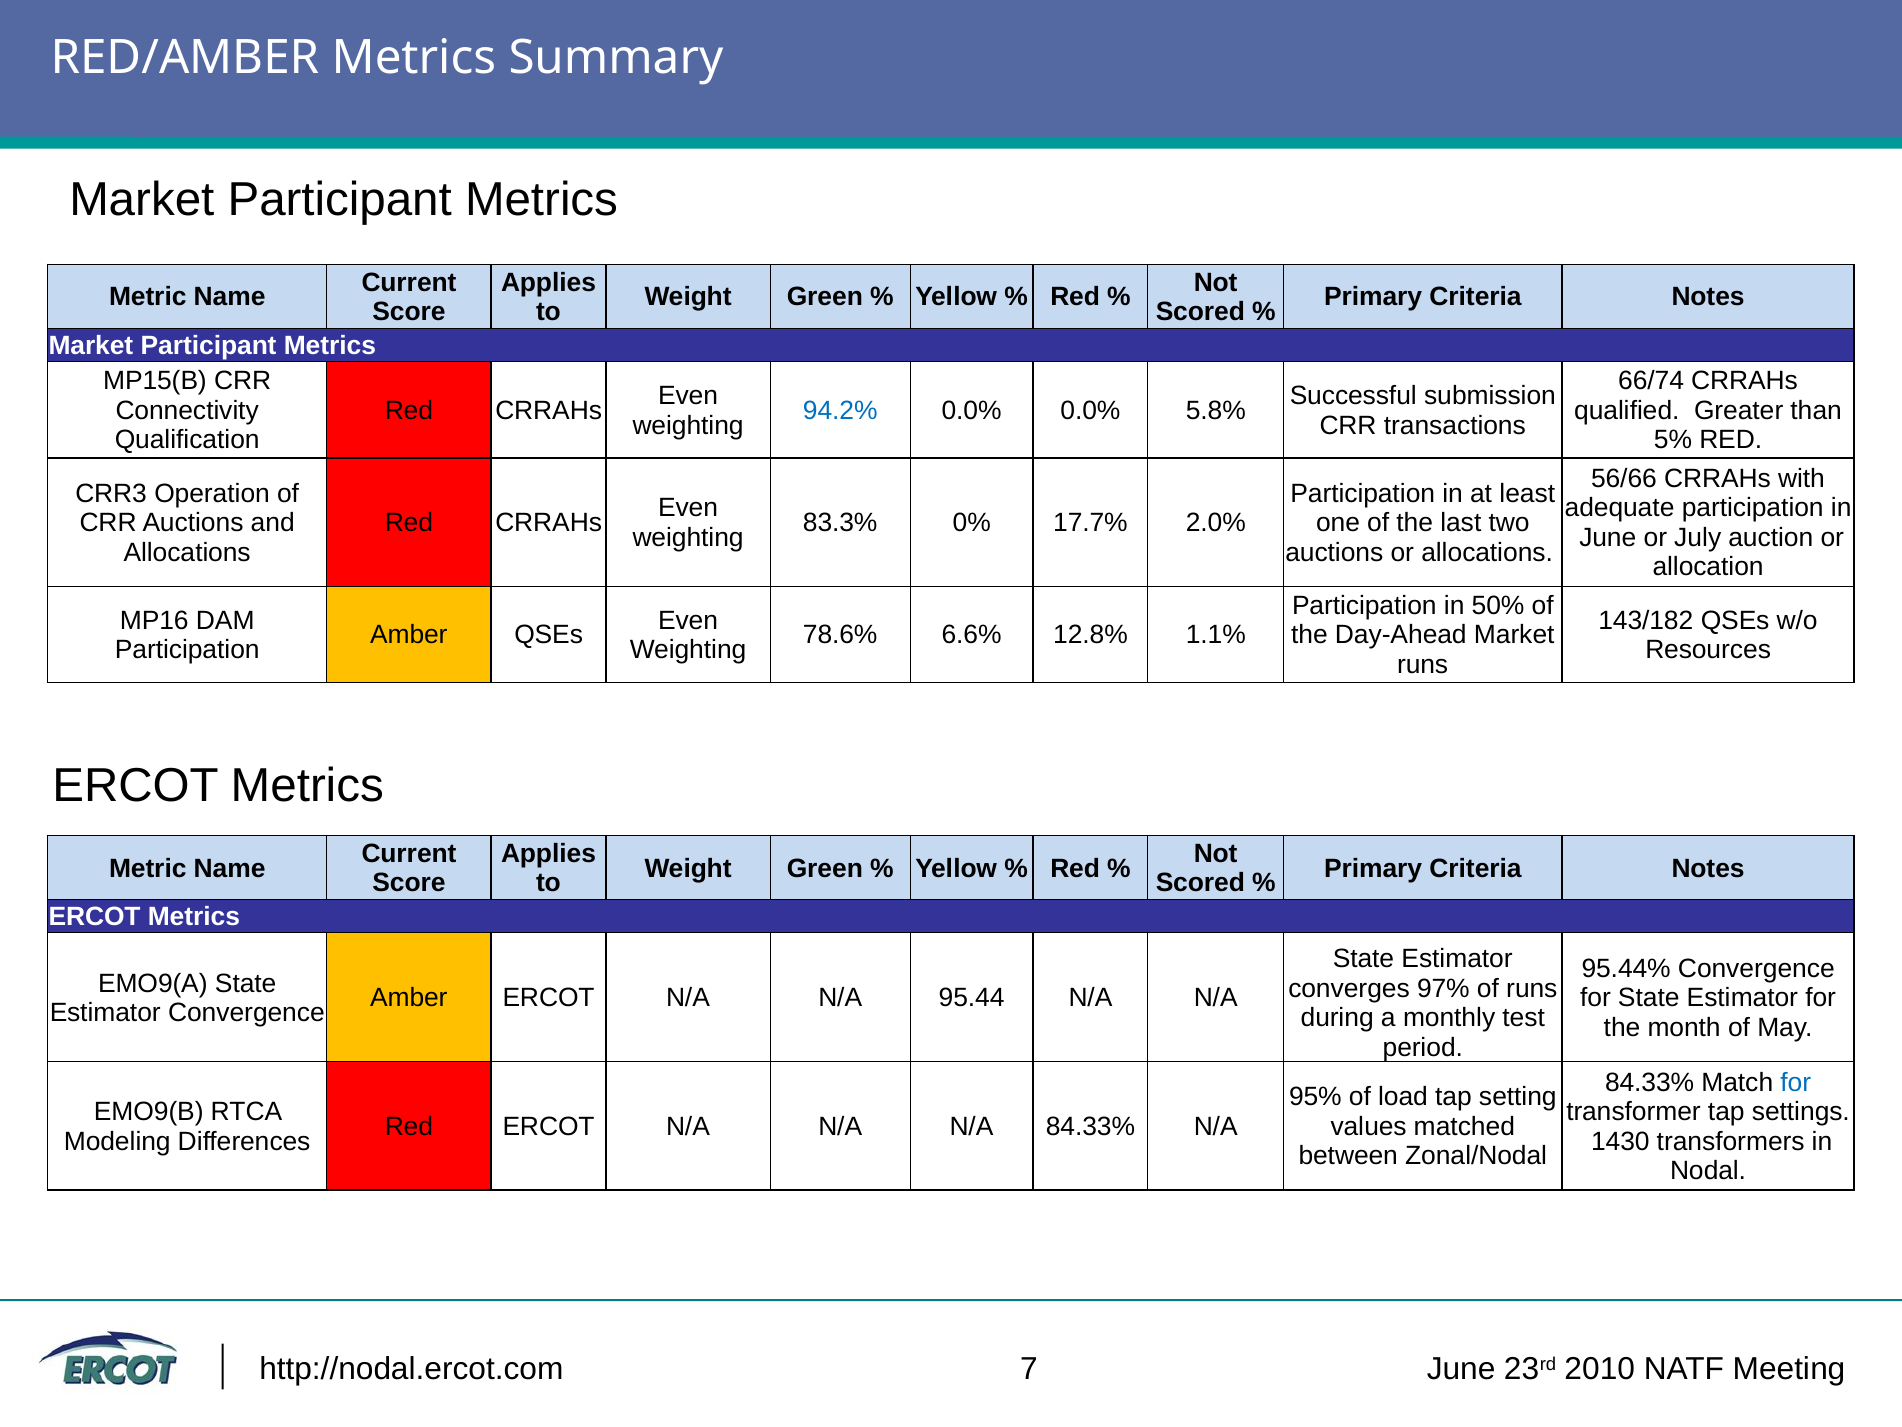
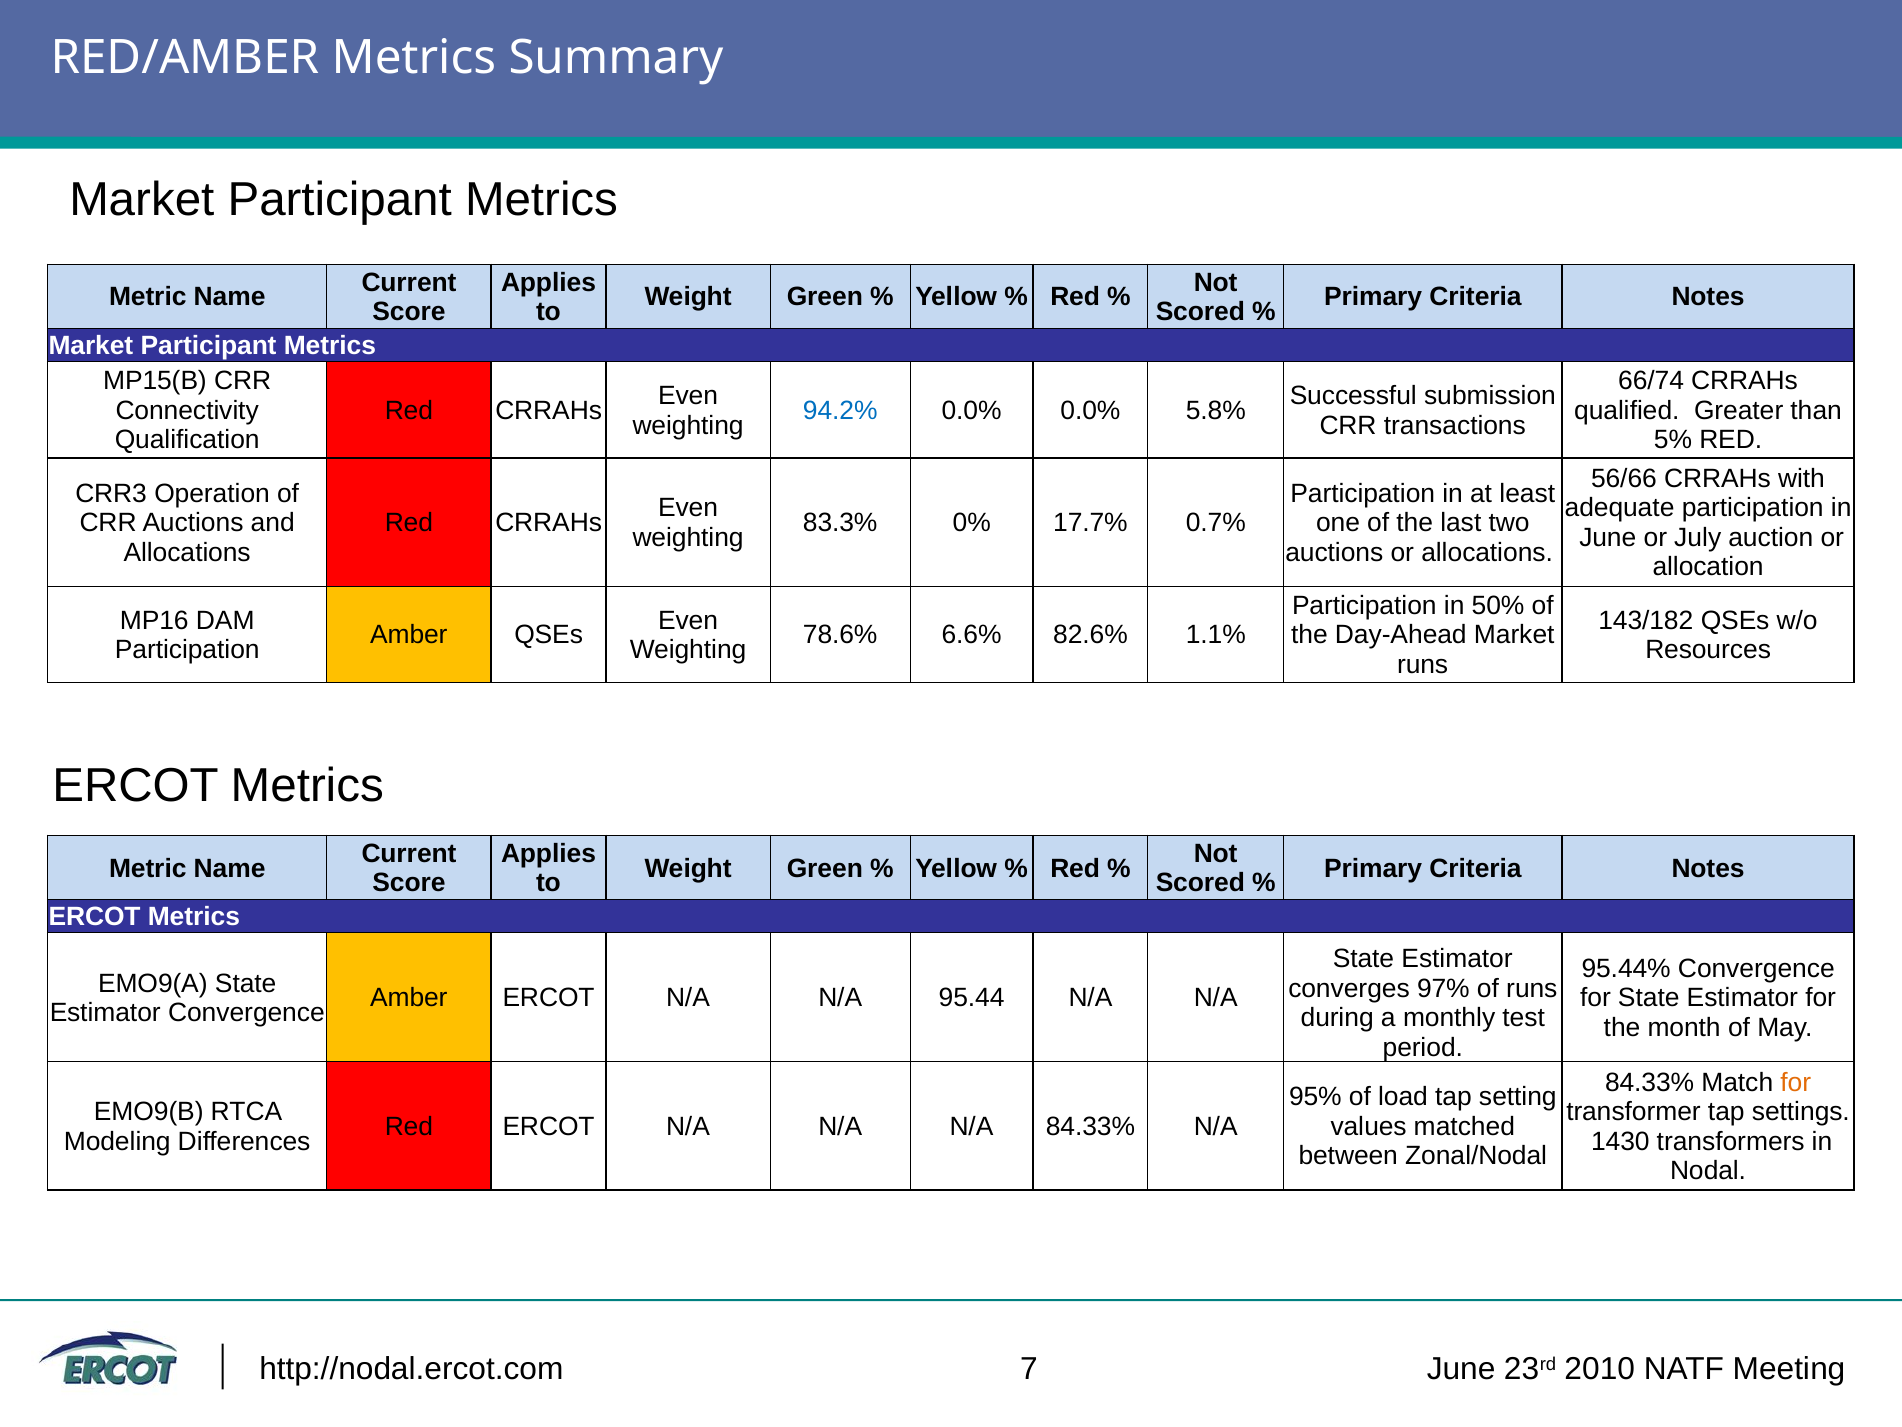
2.0%: 2.0% -> 0.7% (1216, 523)
12.8%: 12.8% -> 82.6% (1090, 635)
for colour: blue -> orange (1796, 1082)
